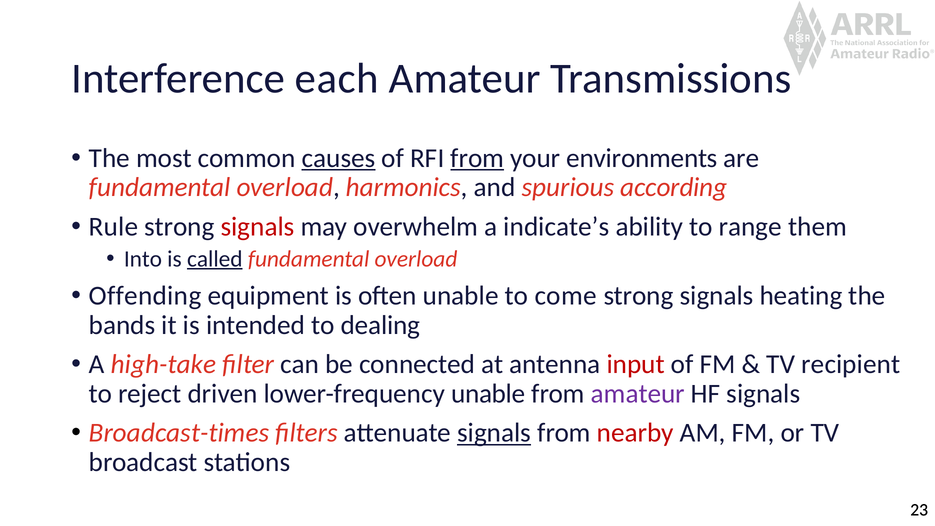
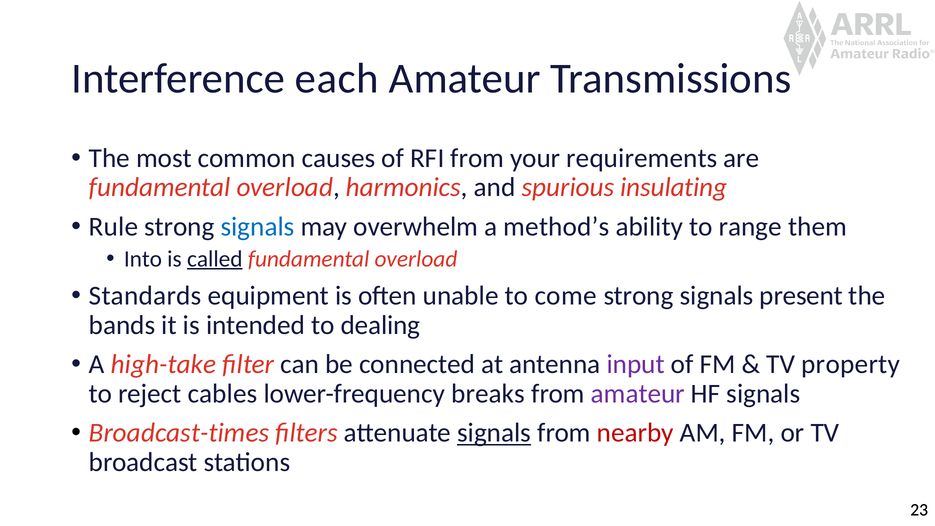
causes underline: present -> none (339, 158)
from underline: present -> none (477, 158)
environments: environments -> requirements (642, 158)
according: according -> insulating (674, 187)
signals colour: red -> blue (258, 227)
indicate’s: indicate’s -> method’s (556, 227)
Offending: Offending -> Standards (145, 296)
heating: heating -> present (801, 296)
input colour: red -> purple (636, 364)
recipient: recipient -> property (851, 364)
driven: driven -> cables (223, 394)
lower-frequency unable: unable -> breaks (488, 394)
